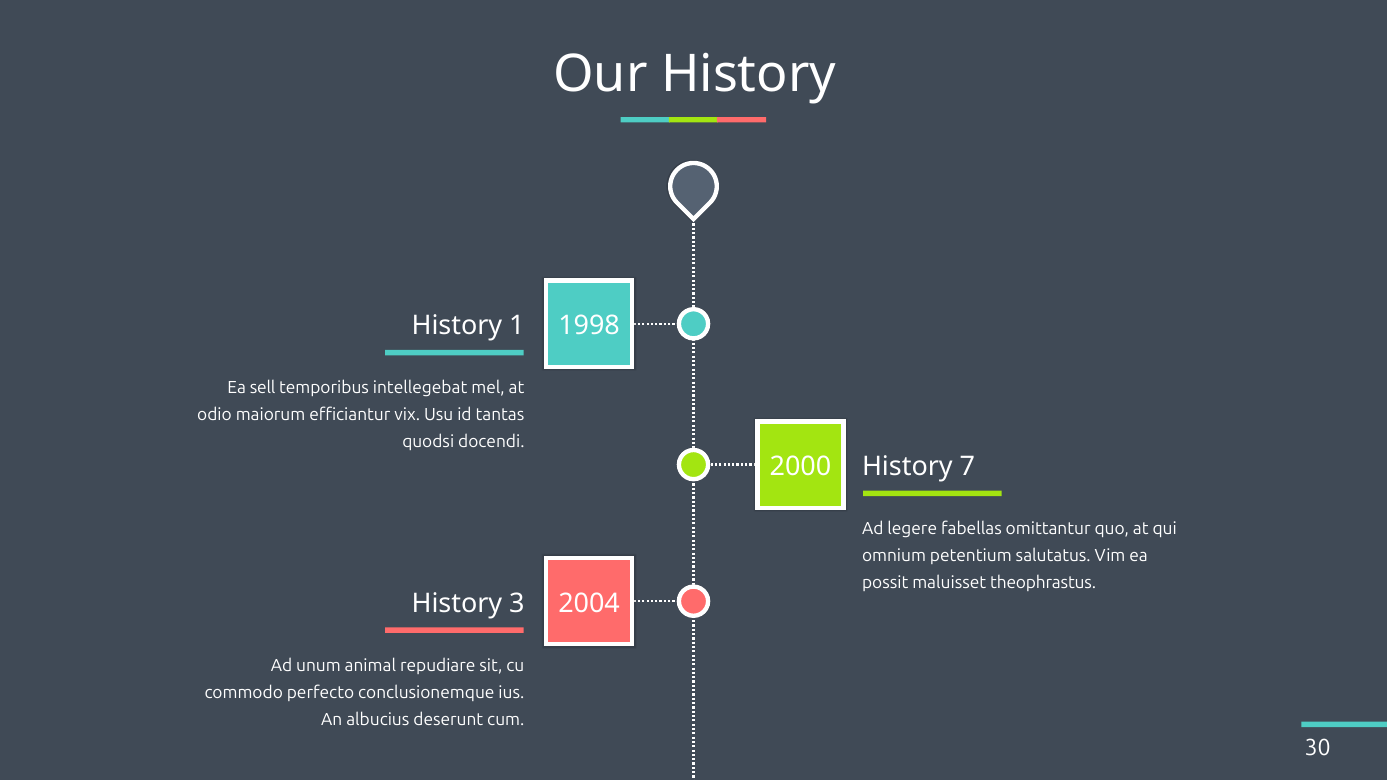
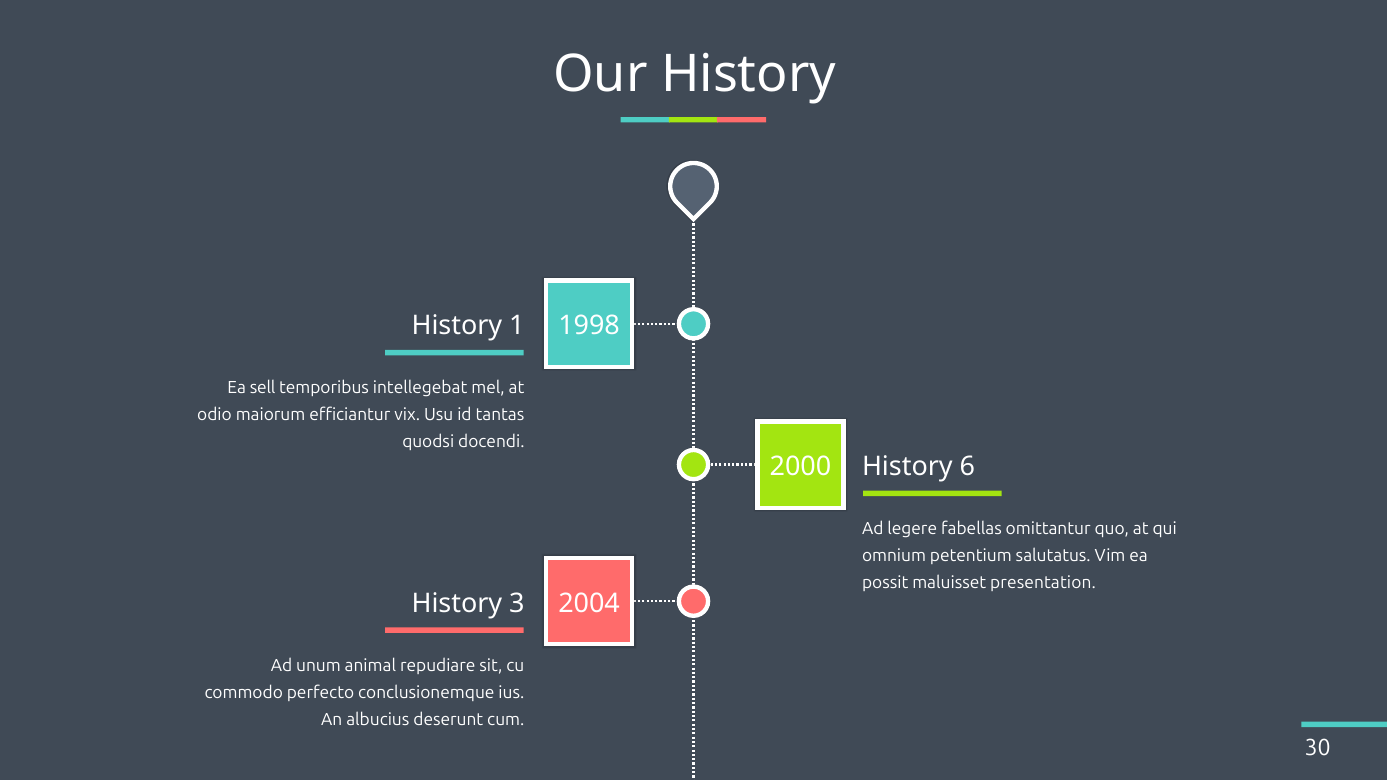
7: 7 -> 6 (967, 467)
theophrastus: theophrastus -> presentation (1043, 583)
